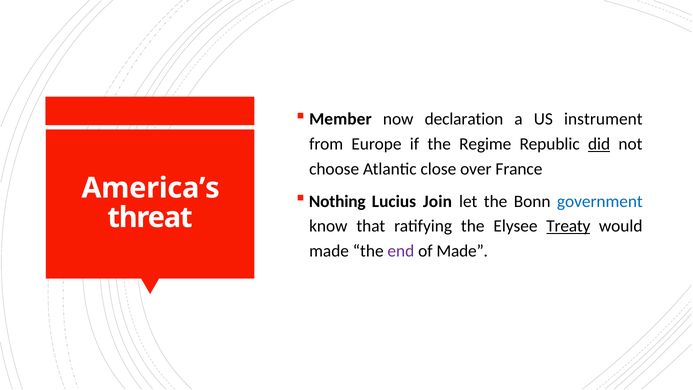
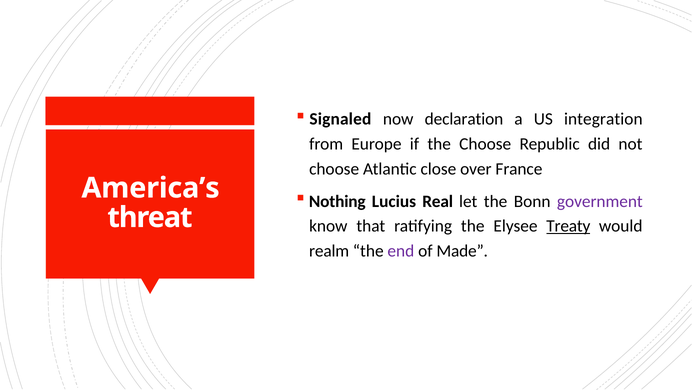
Member: Member -> Signaled (340, 119)
instrument: instrument -> integration (603, 119)
the Regime: Regime -> Choose (485, 144)
did underline: present -> none (599, 144)
Join: Join -> Real (438, 201)
government colour: blue -> purple (600, 201)
made: made -> realm (329, 251)
